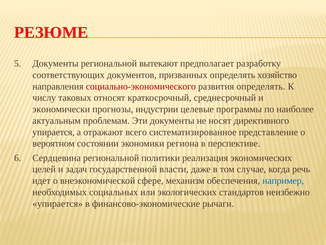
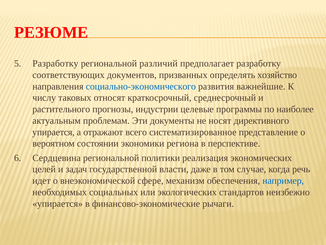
Документы: Документы -> Разработку (55, 63)
вытекают: вытекают -> различий (159, 63)
социально-экономического colour: red -> blue (141, 86)
развития определять: определять -> важнейшие (261, 86)
экономически: экономически -> растительного (61, 109)
